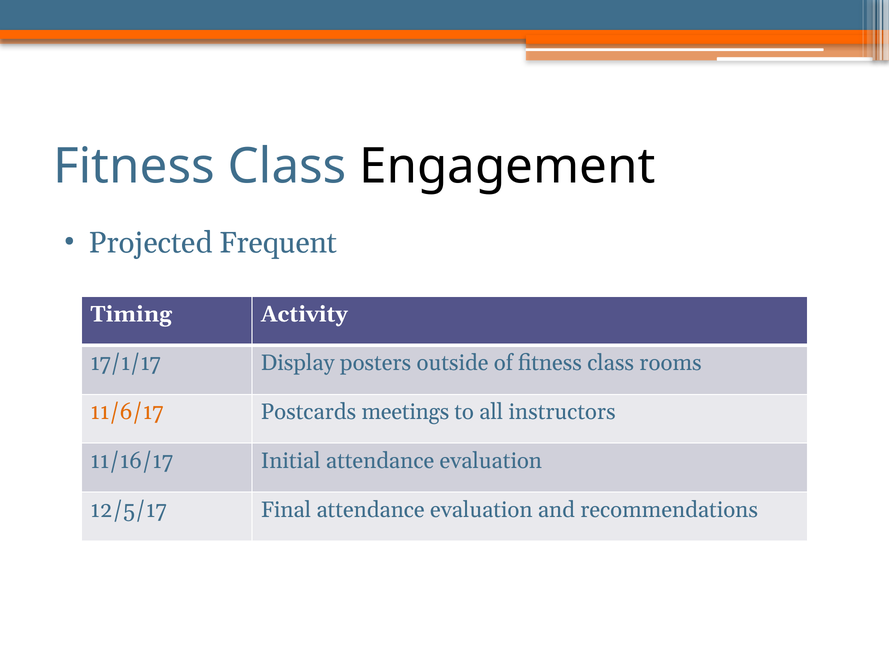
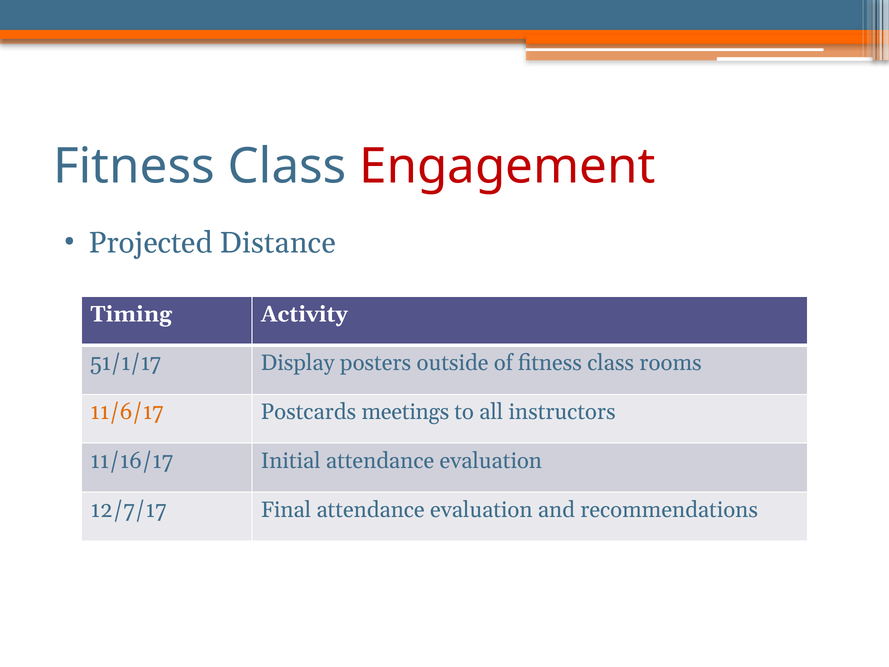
Engagement colour: black -> red (507, 166)
Frequent: Frequent -> Distance (278, 243)
17/1/17: 17/1/17 -> 51/1/17 (126, 363)
12/5/17: 12/5/17 -> 12/7/17 (129, 510)
